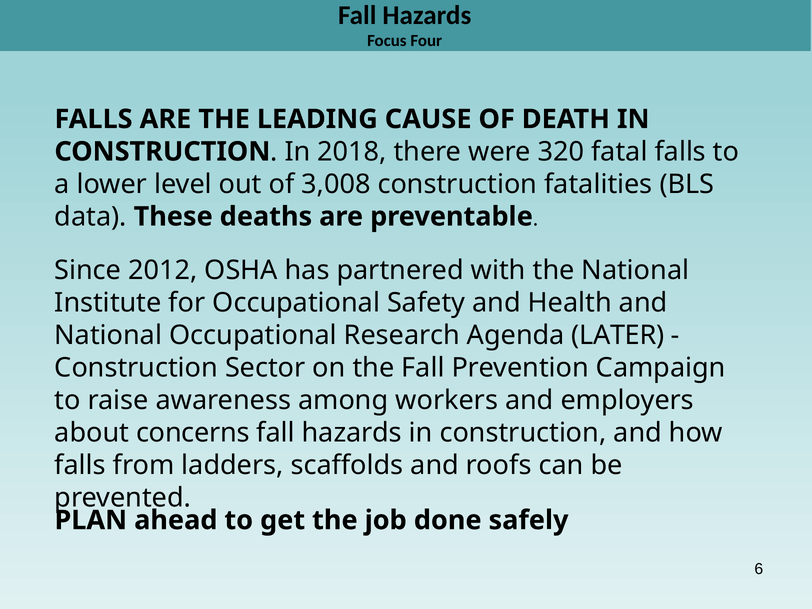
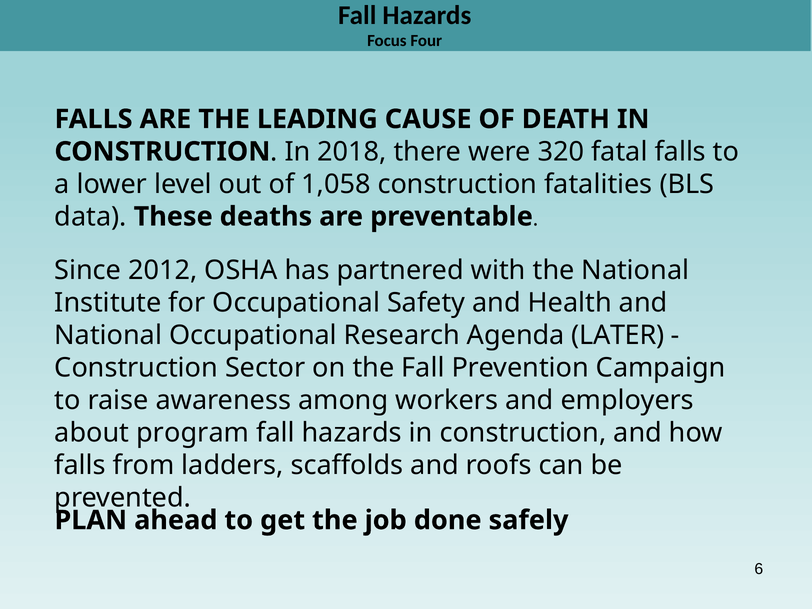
3,008: 3,008 -> 1,058 (336, 184)
concerns: concerns -> program (193, 433)
